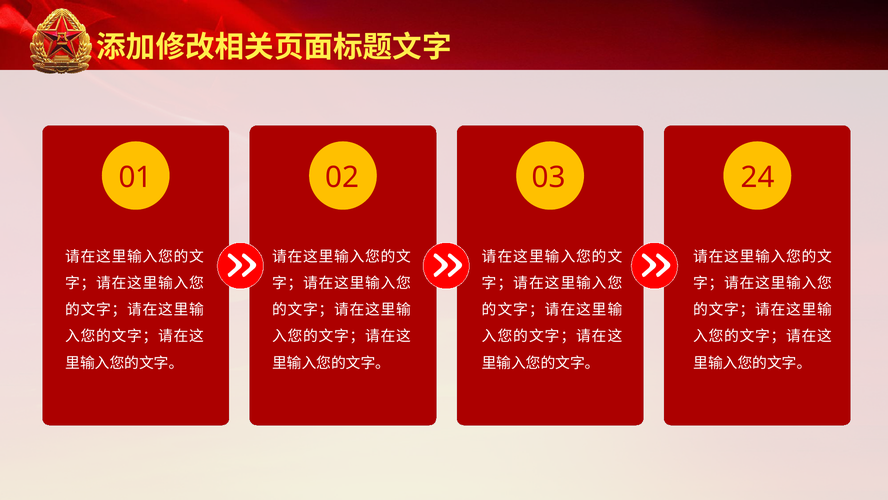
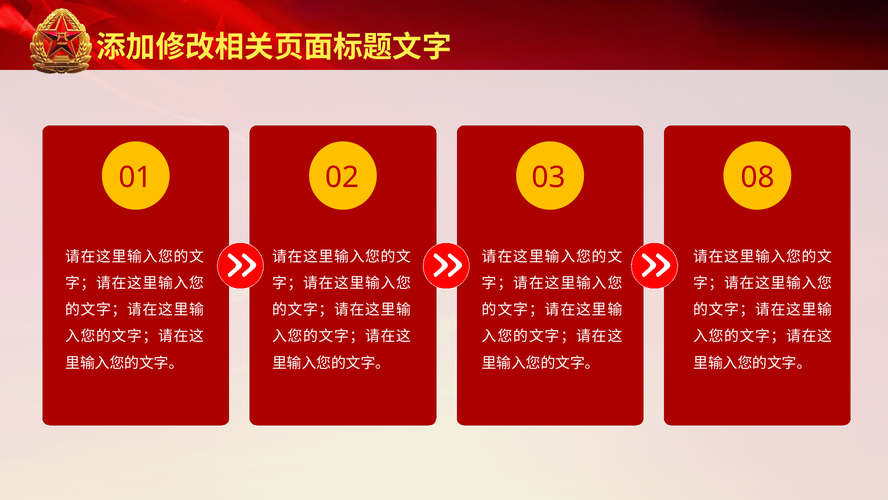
24: 24 -> 08 (758, 177)
